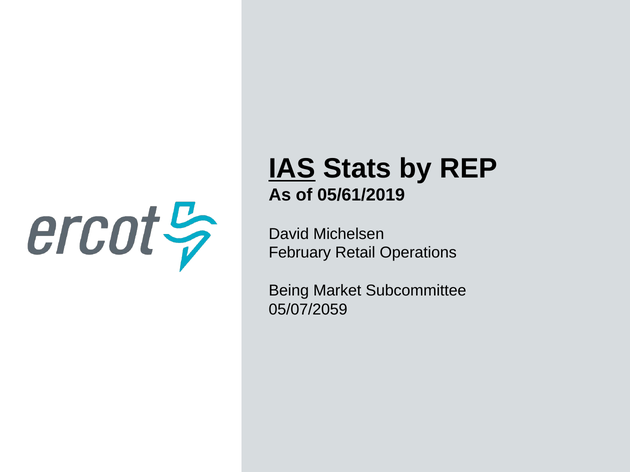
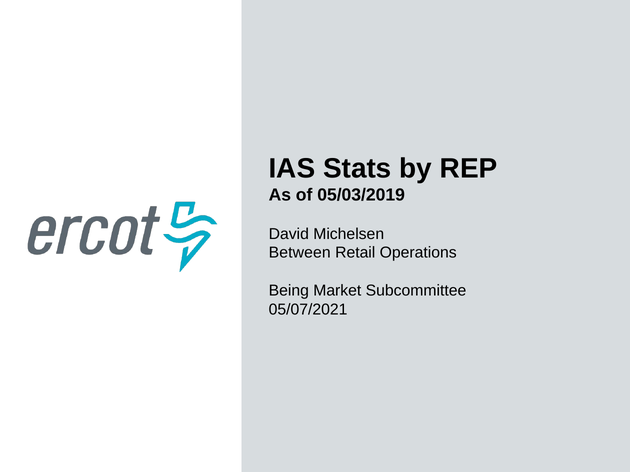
IAS underline: present -> none (292, 169)
05/61/2019: 05/61/2019 -> 05/03/2019 (361, 195)
February: February -> Between (300, 253)
05/07/2059: 05/07/2059 -> 05/07/2021 (308, 310)
